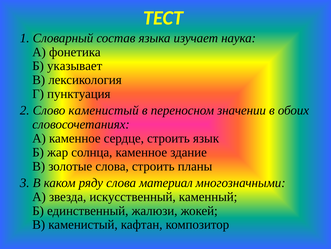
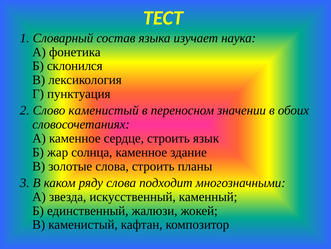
указывает: указывает -> склонился (75, 66)
материал: материал -> подходит (166, 182)
